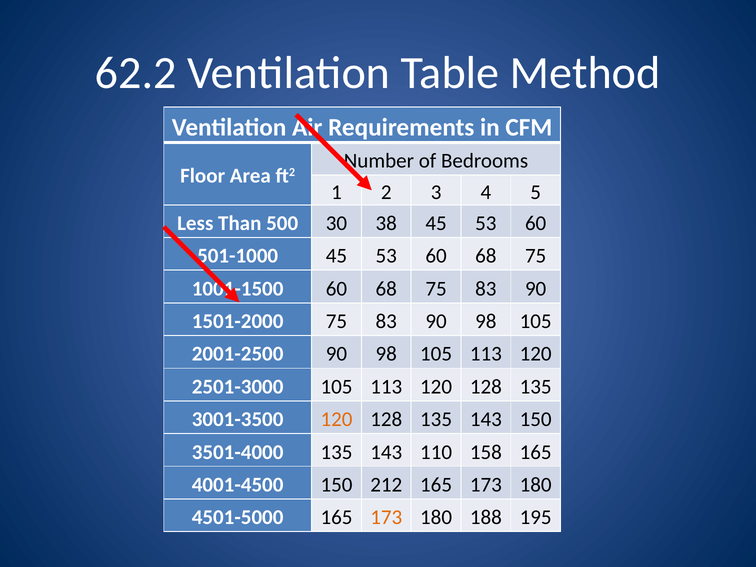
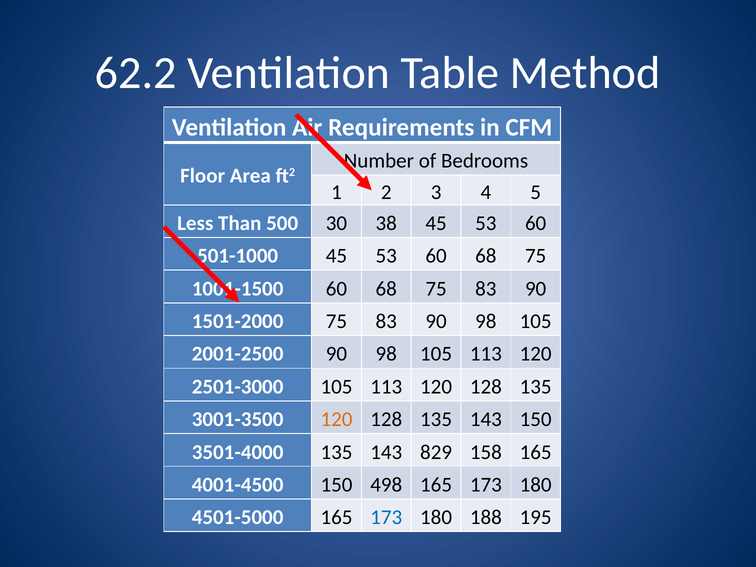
110: 110 -> 829 (436, 452)
212: 212 -> 498 (386, 485)
173 colour: orange -> blue (386, 517)
